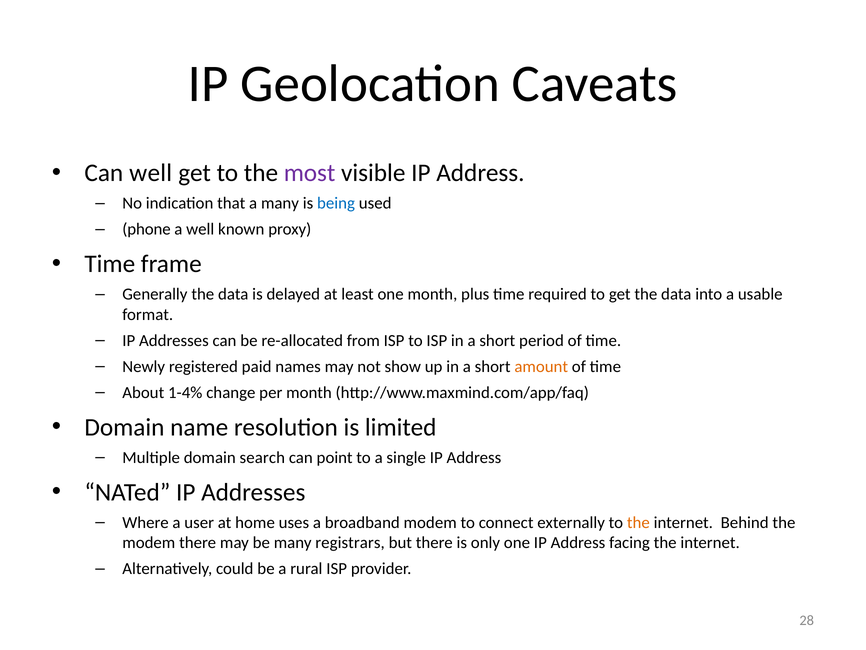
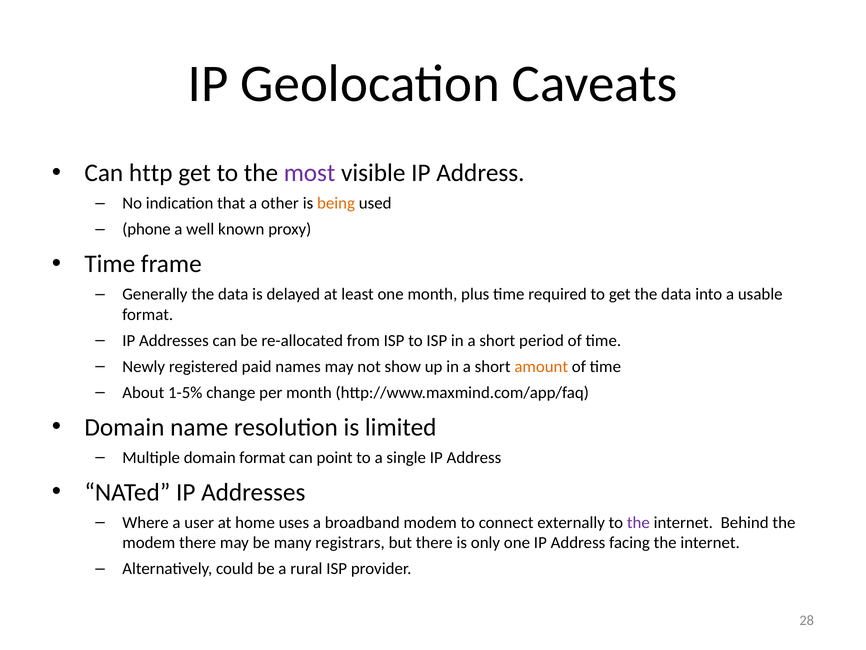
Can well: well -> http (151, 173)
a many: many -> other (280, 203)
being colour: blue -> orange (336, 203)
1-4%: 1-4% -> 1-5% (185, 392)
domain search: search -> format (262, 457)
the colour: orange -> purple (638, 522)
